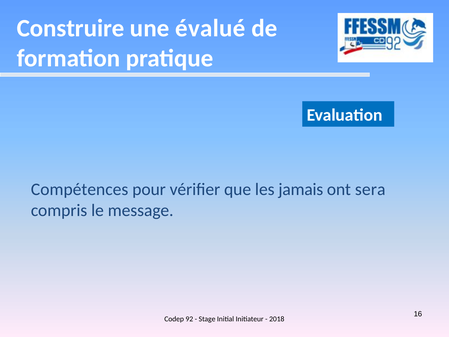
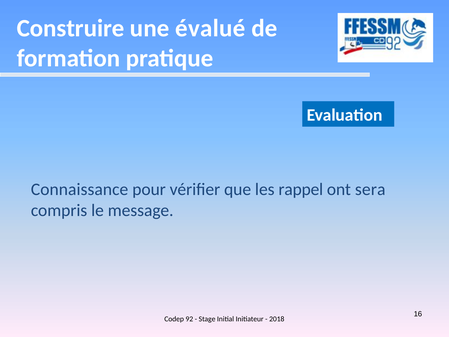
Compétences: Compétences -> Connaissance (80, 189)
jamais: jamais -> rappel (301, 189)
